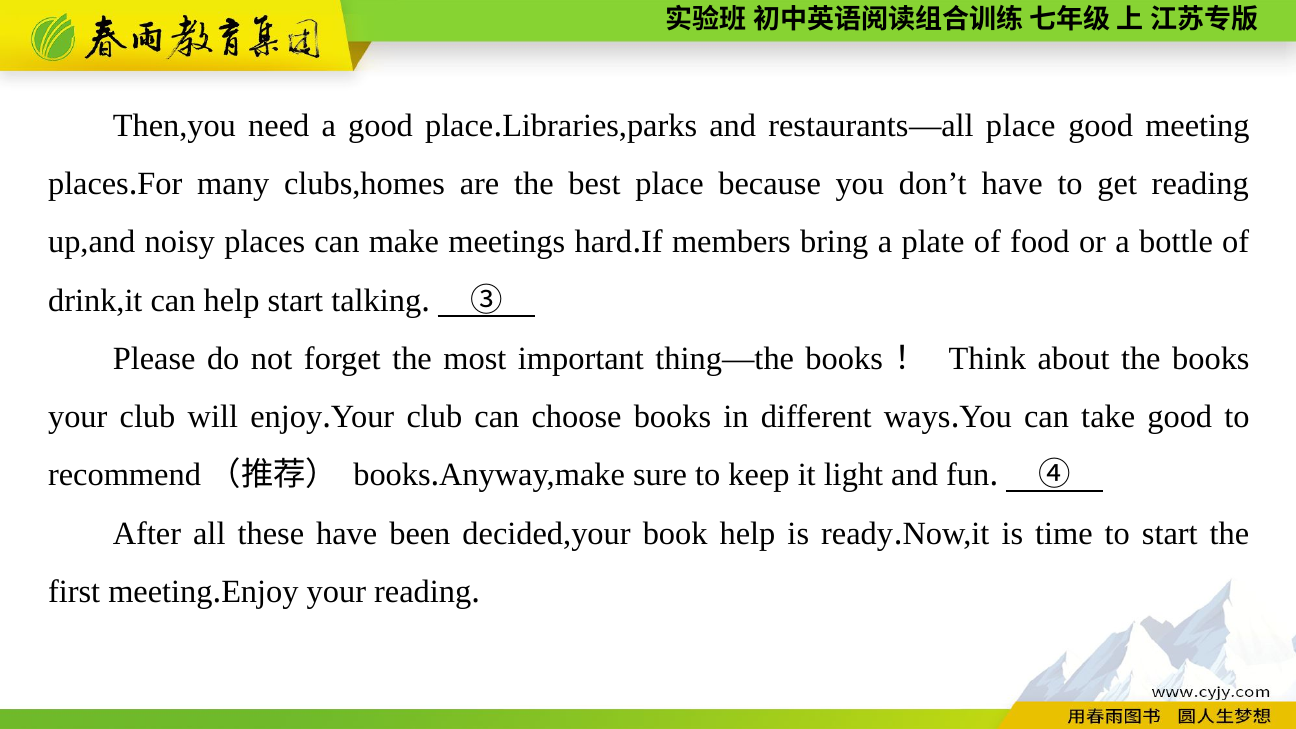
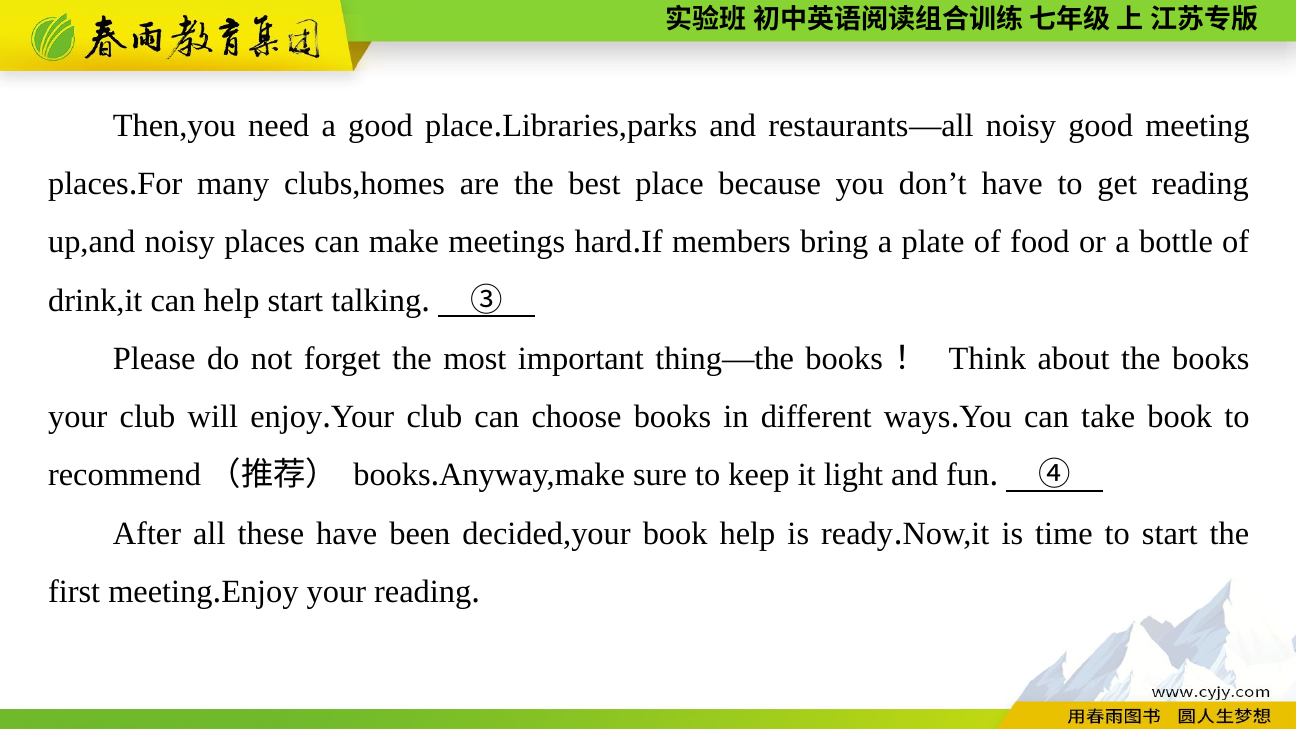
restaurants—all place: place -> noisy (1021, 125)
take good: good -> book (1180, 417)
